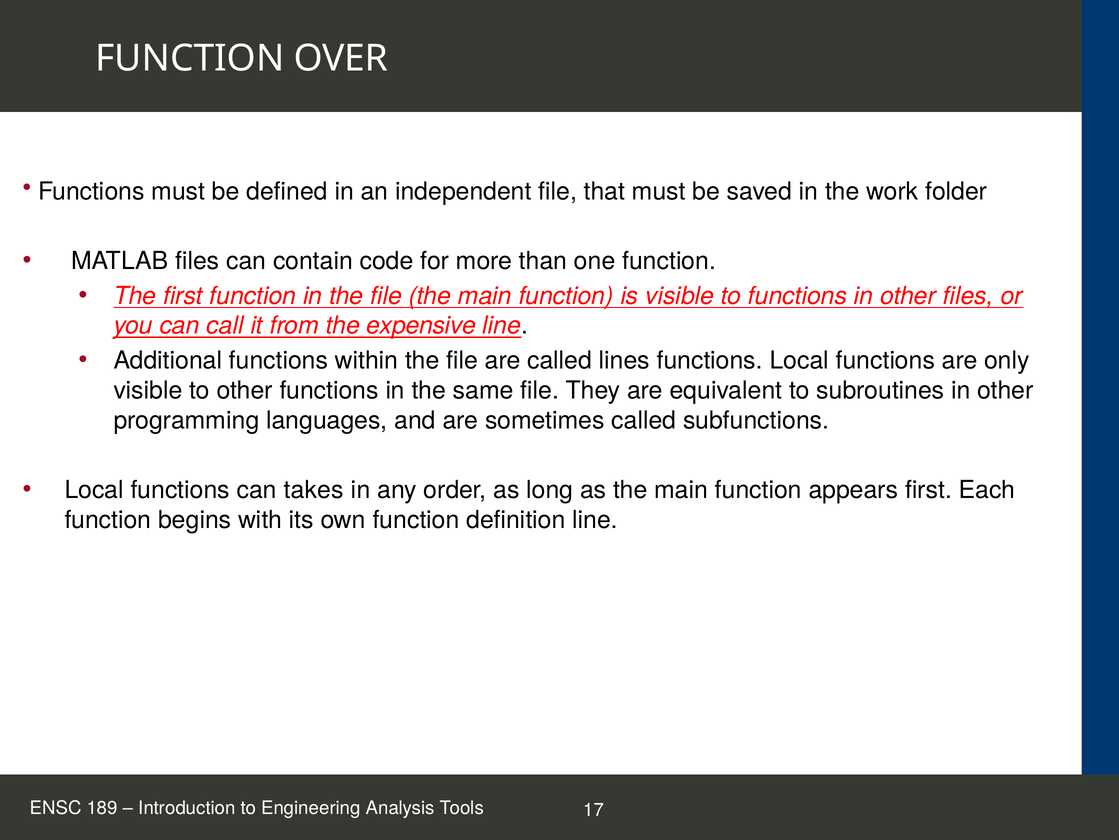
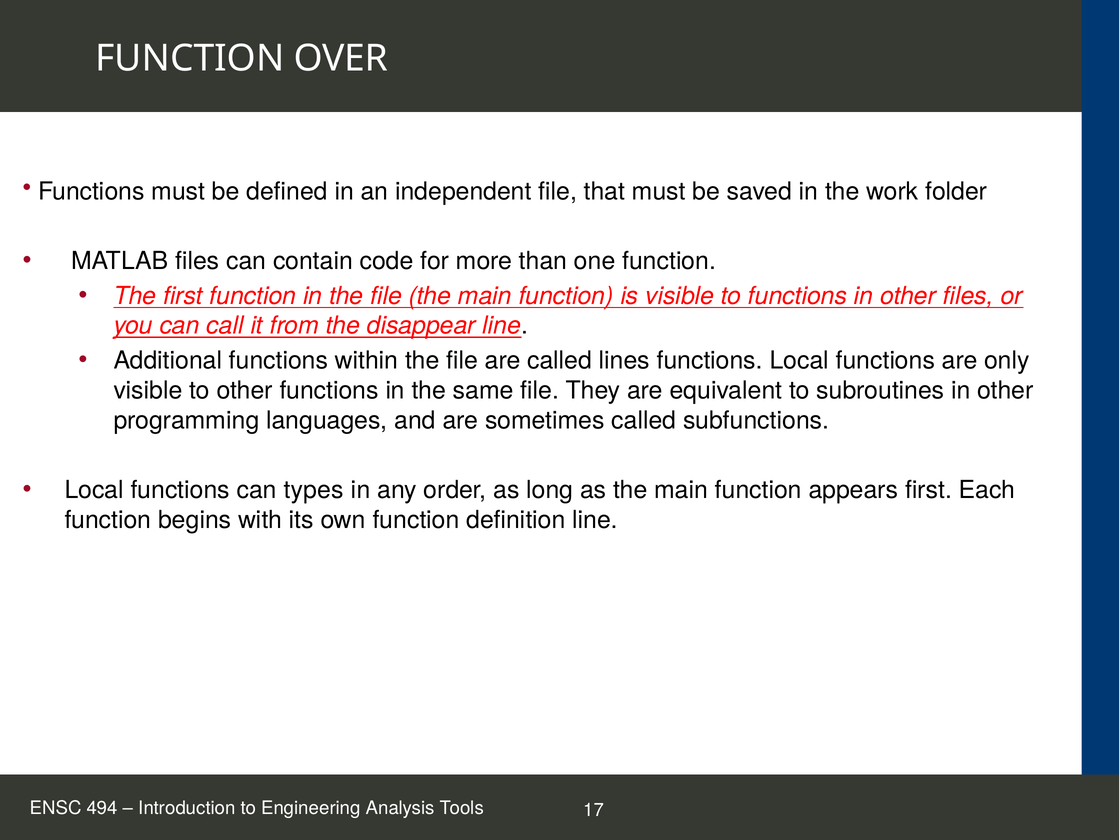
expensive: expensive -> disappear (421, 325)
takes: takes -> types (314, 490)
189: 189 -> 494 (102, 807)
